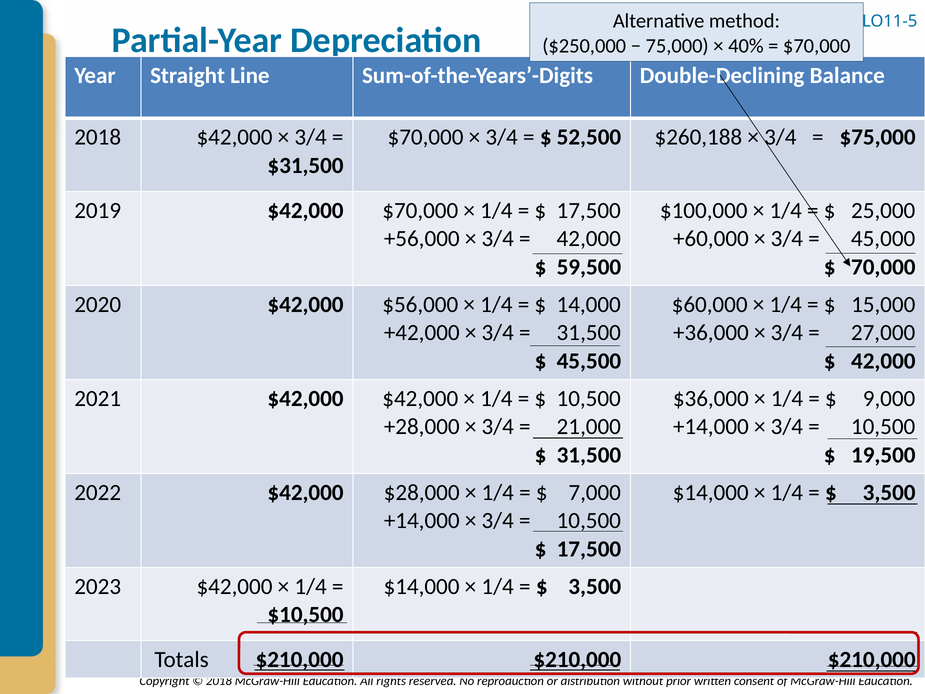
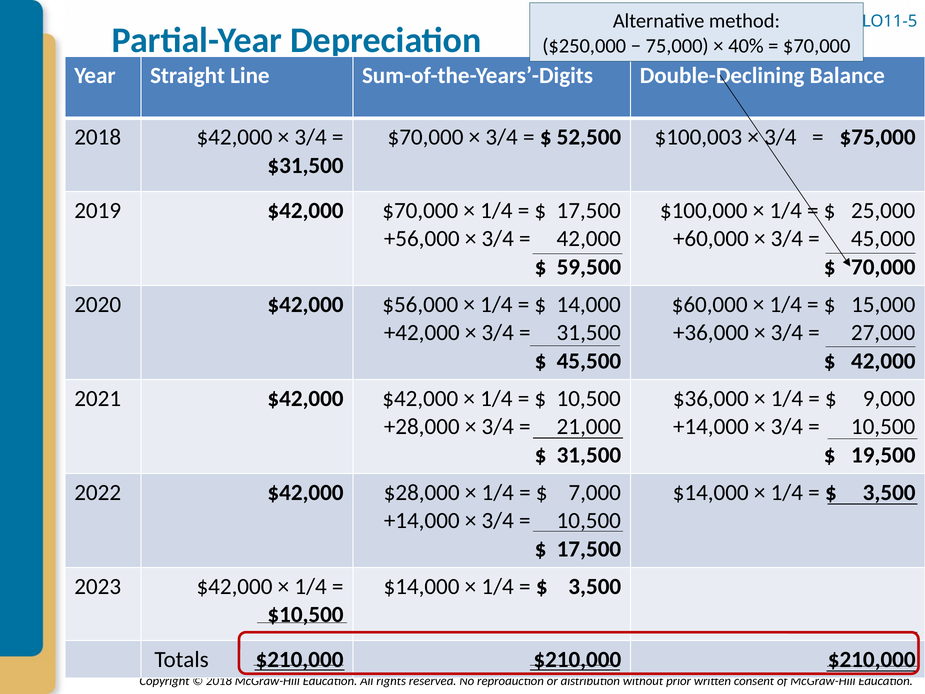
$260,188: $260,188 -> $100,003 (698, 137)
